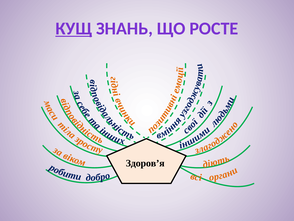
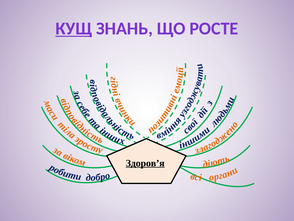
Здоров’я underline: none -> present (145, 163)
